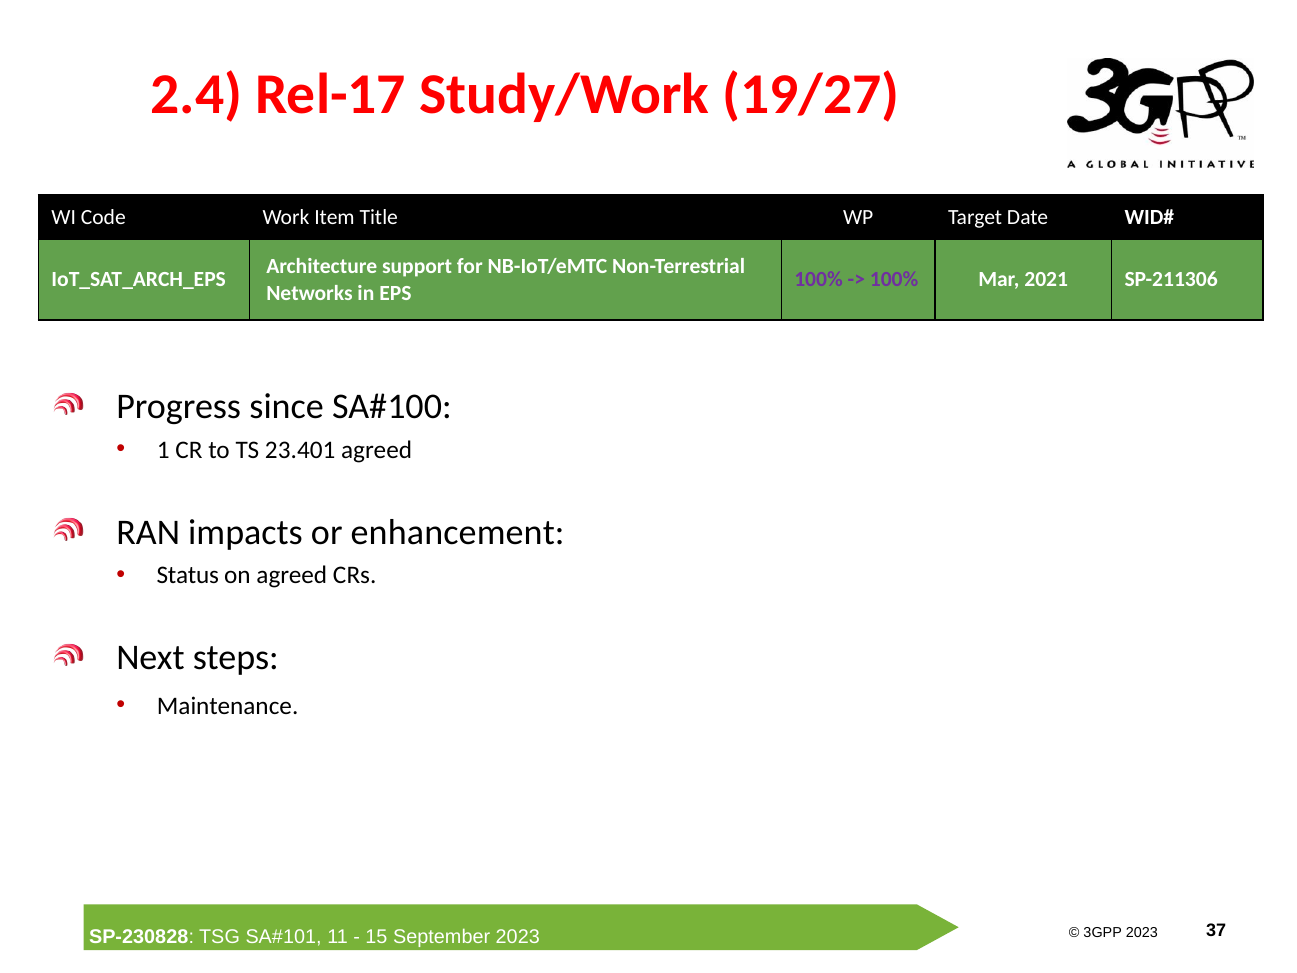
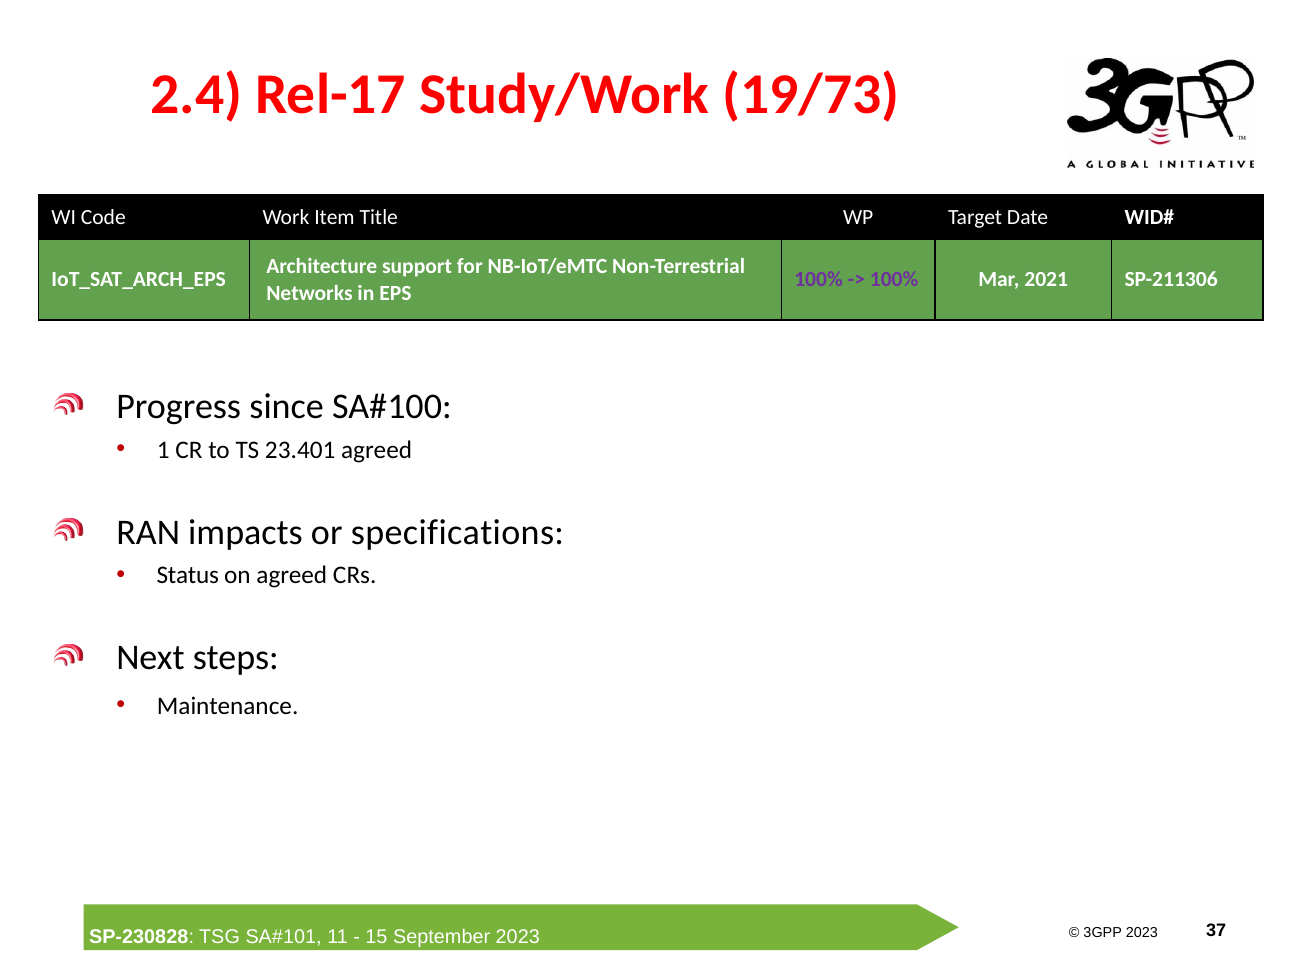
19/27: 19/27 -> 19/73 (811, 94)
enhancement: enhancement -> specifications (458, 532)
